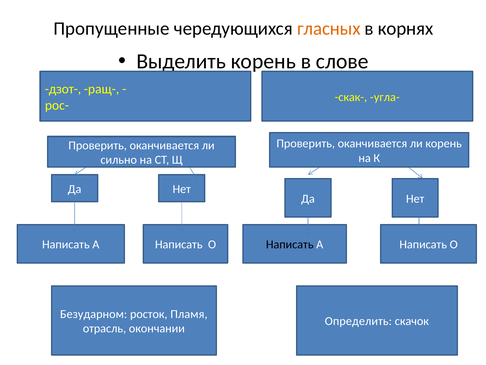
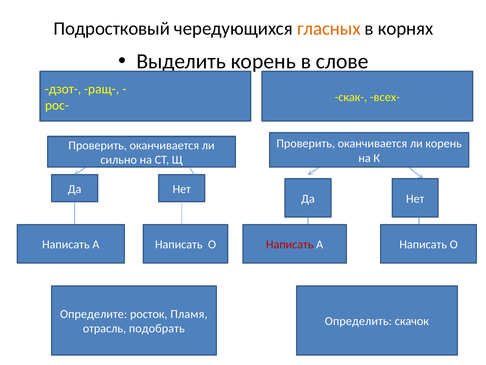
Пропущенные: Пропущенные -> Подростковый (112, 29)
угла-: угла- -> всех- (385, 97)
Написать colour: black -> red (290, 244)
Безударном: Безударном -> Определите (94, 314)
окончании: окончании -> подобрать (157, 328)
